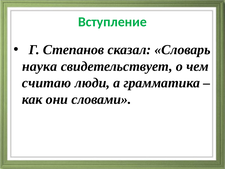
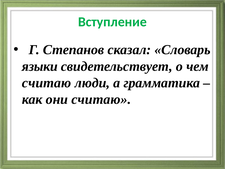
наука: наука -> языки (40, 66)
они словами: словами -> считаю (101, 99)
